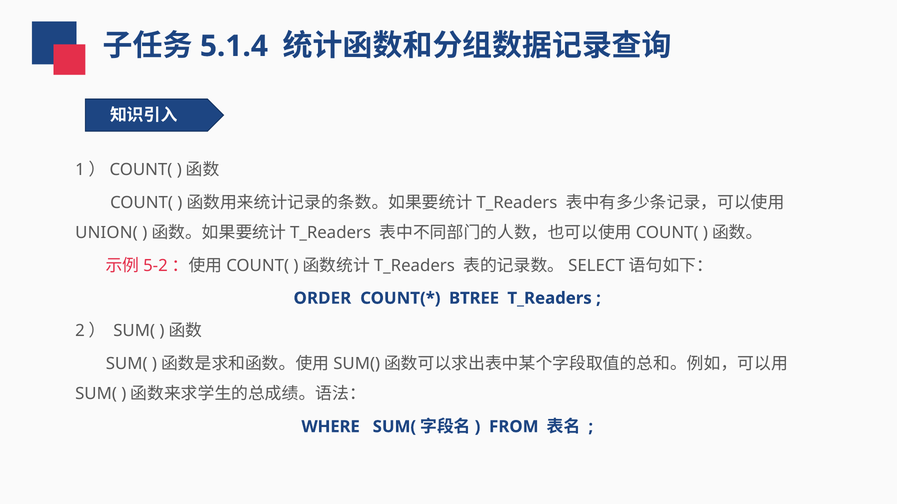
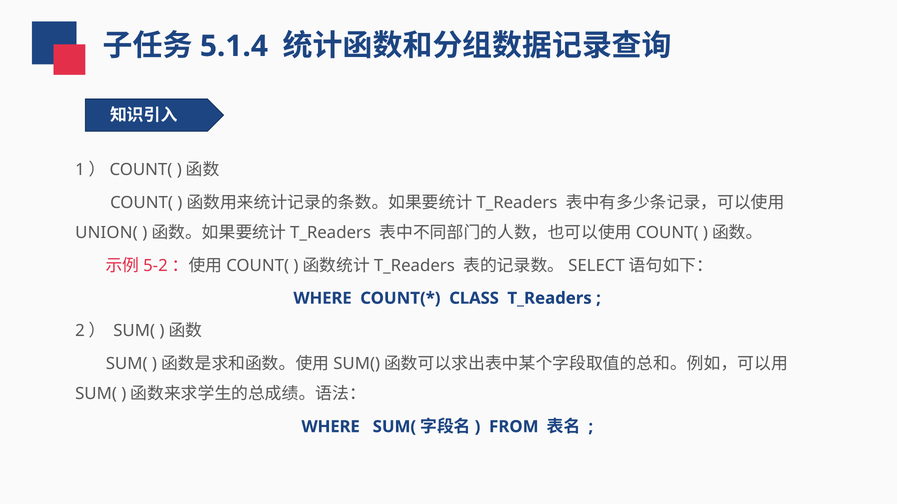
ORDER: ORDER -> WHERE (323, 299)
BTREE: BTREE -> CLASS (474, 299)
